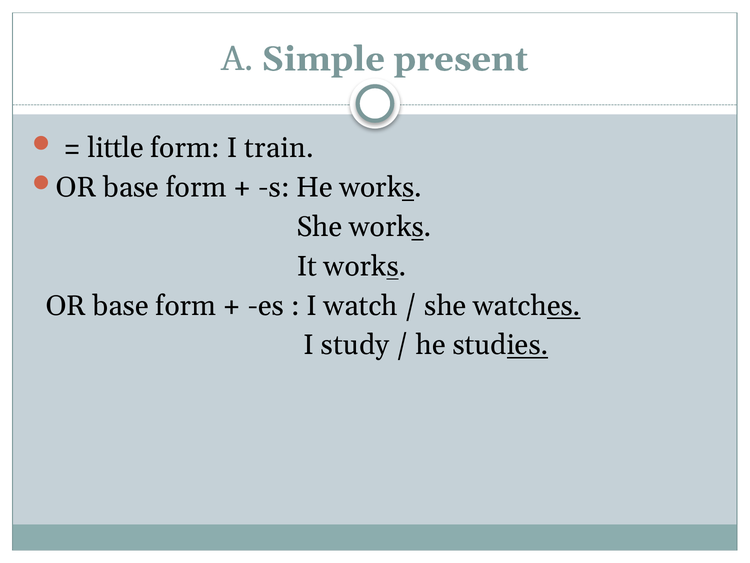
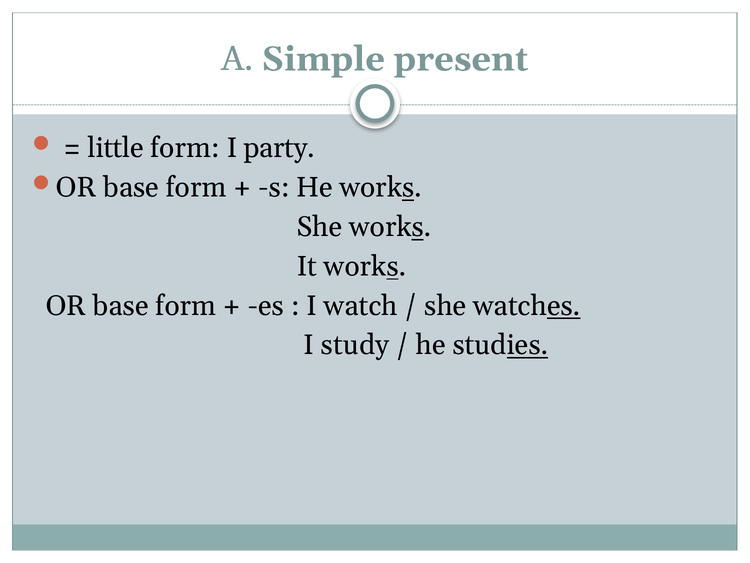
train: train -> party (279, 148)
